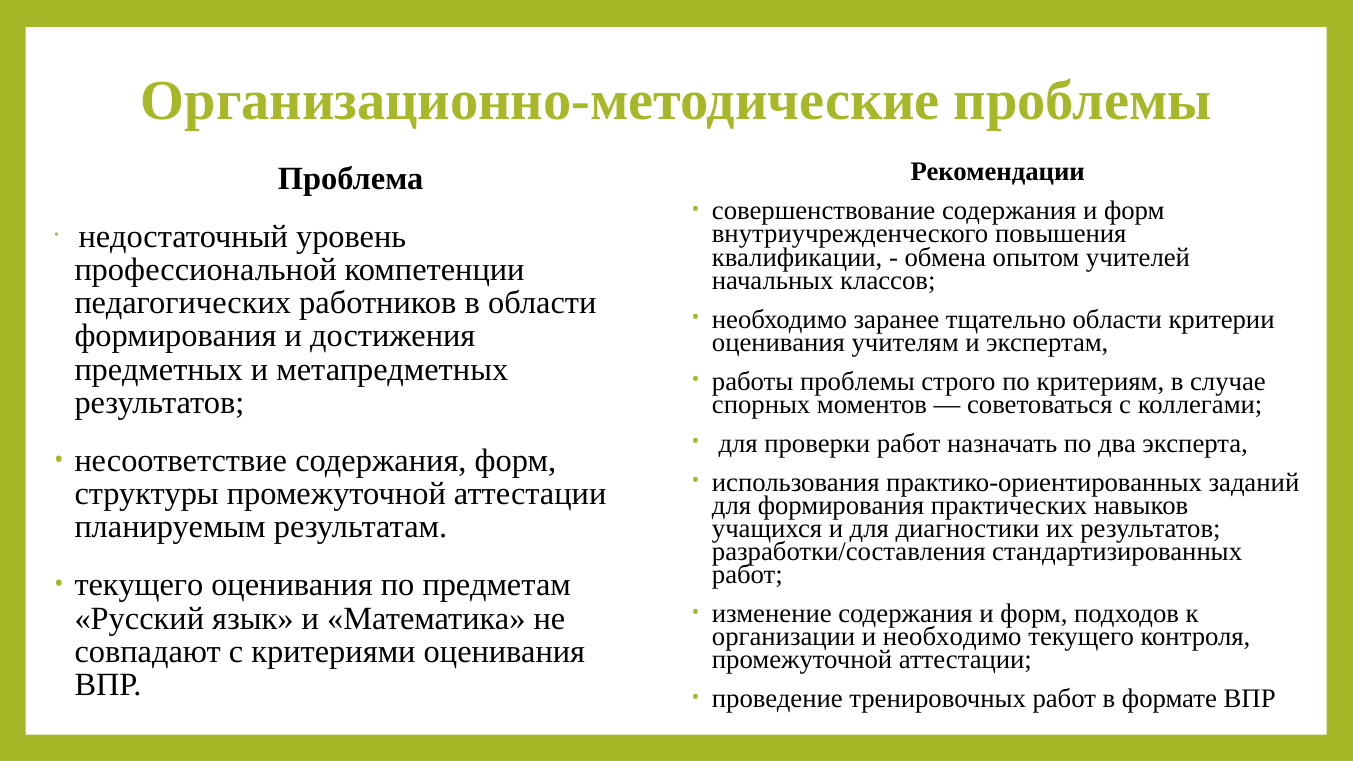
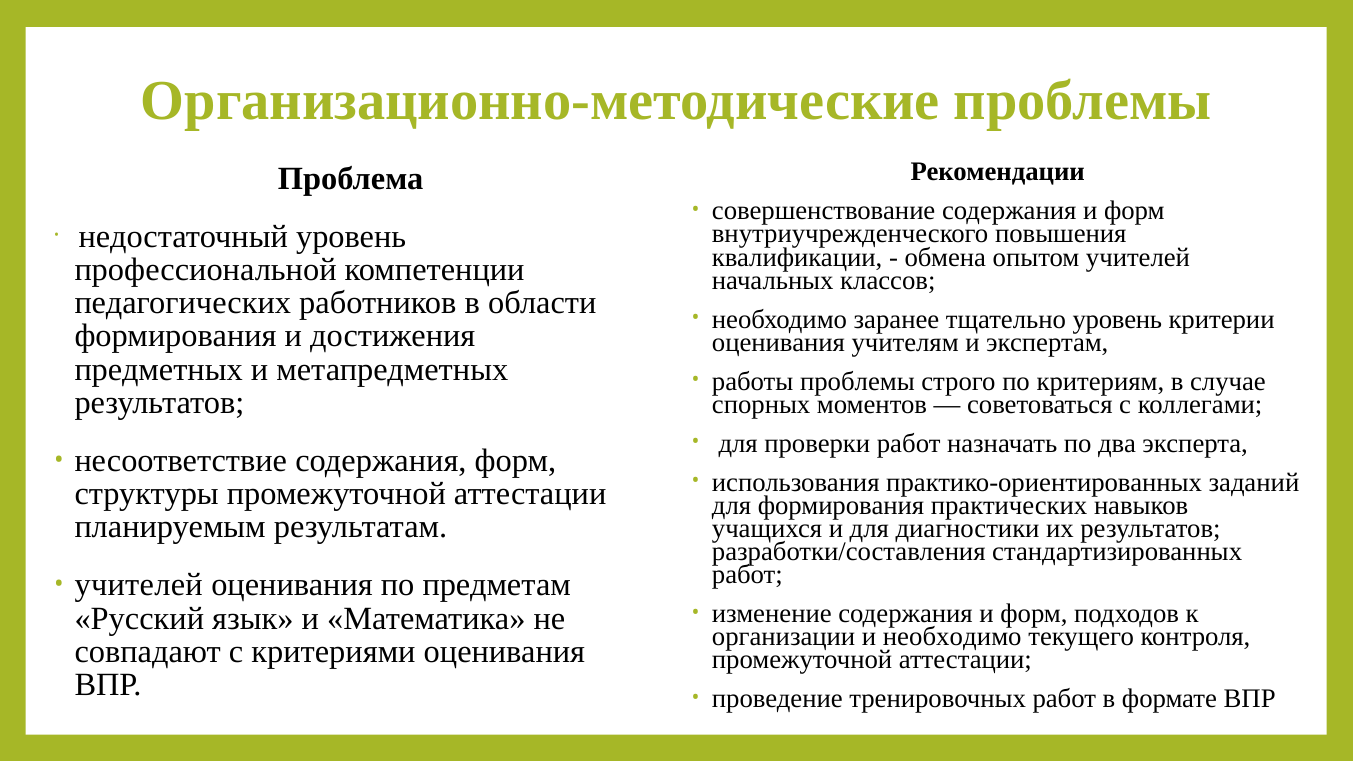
тщательно области: области -> уровень (1117, 319)
текущего: текущего -> учителей (139, 585)
